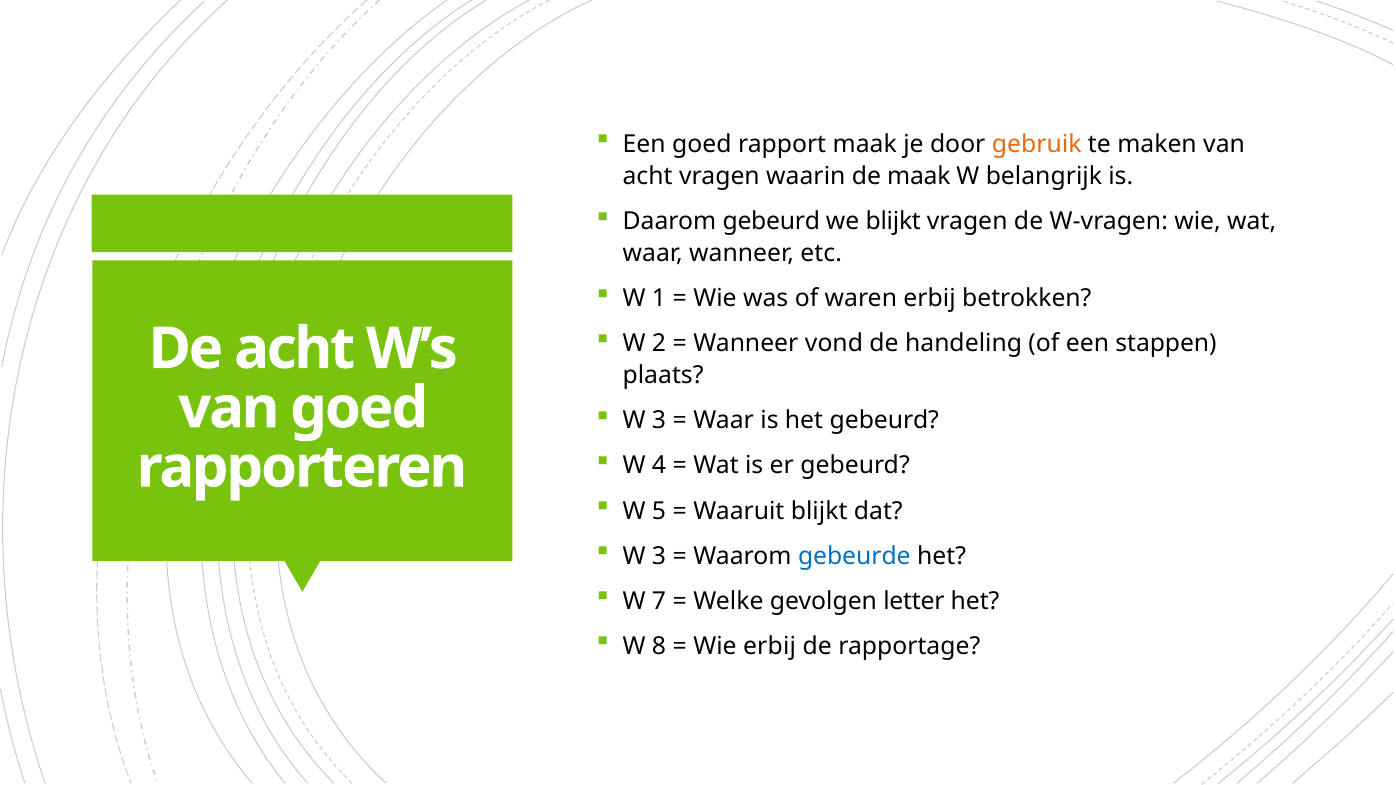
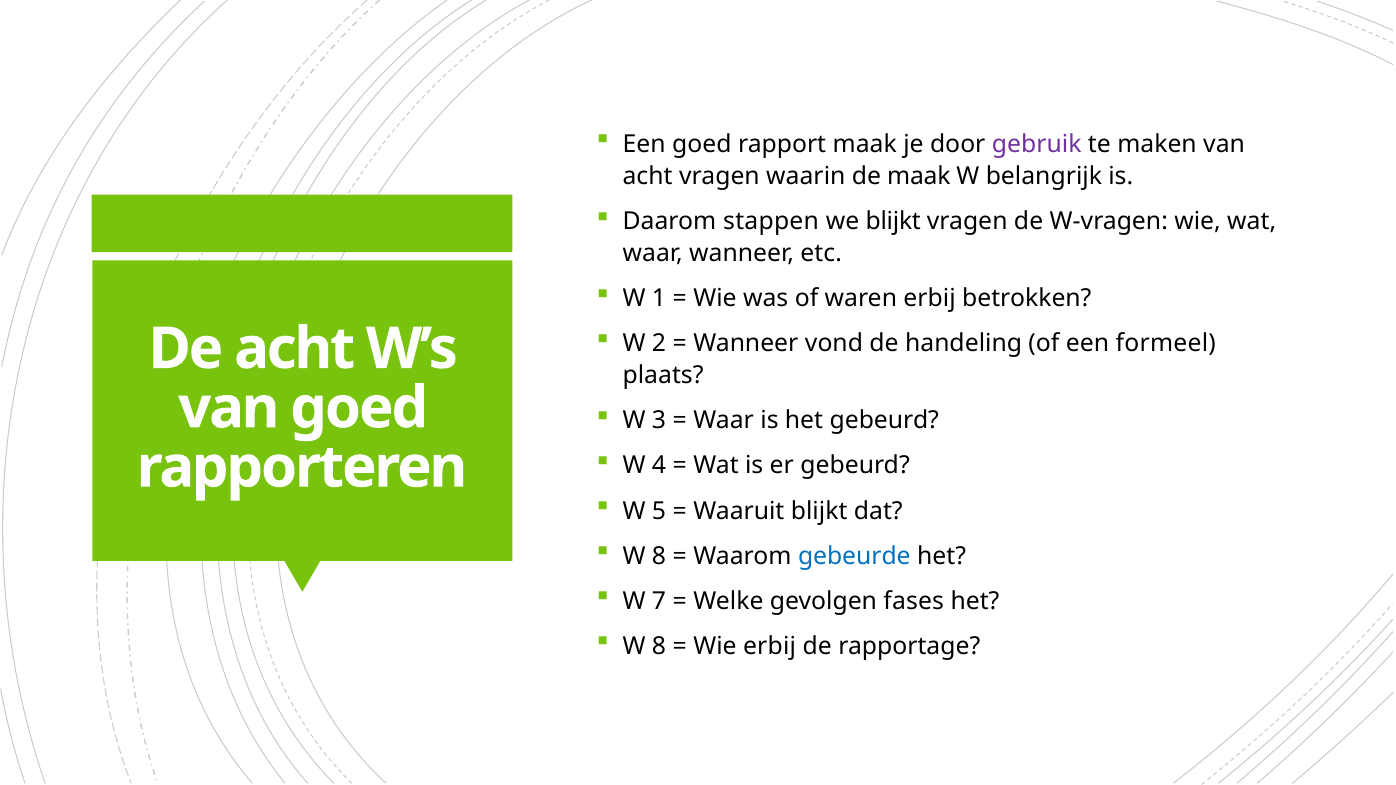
gebruik colour: orange -> purple (1037, 144)
Daarom gebeurd: gebeurd -> stappen (771, 221)
stappen: stappen -> formeel (1166, 344)
3: 3 -> 8 (659, 556)
letter: letter -> fases (914, 601)
